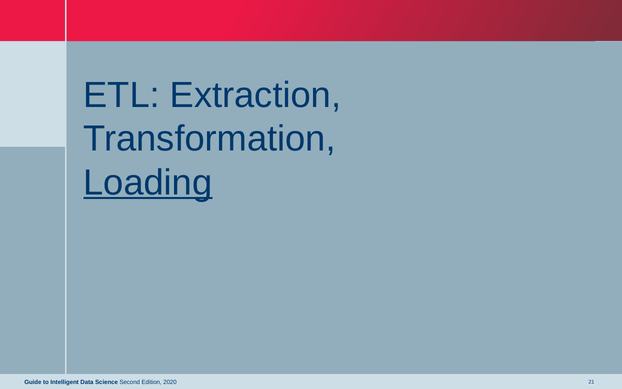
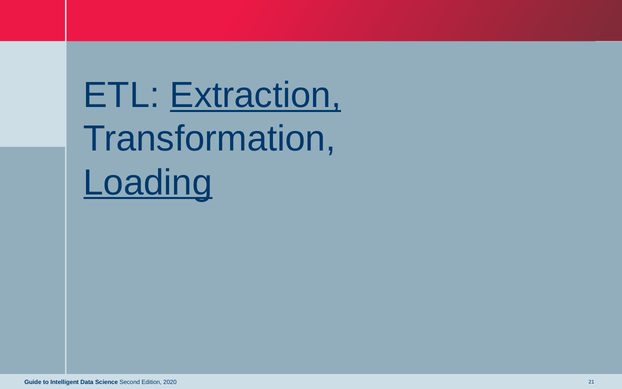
Extraction underline: none -> present (255, 95)
